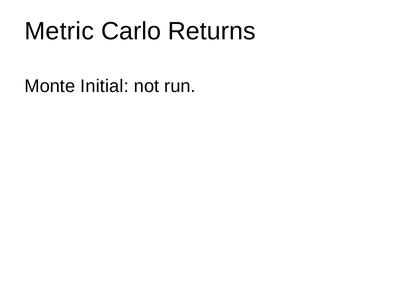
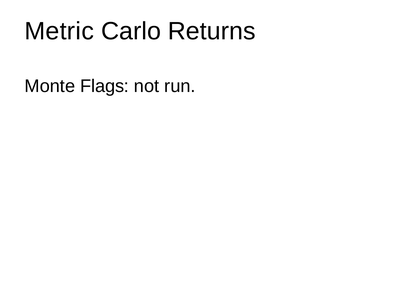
Initial: Initial -> Flags (105, 86)
